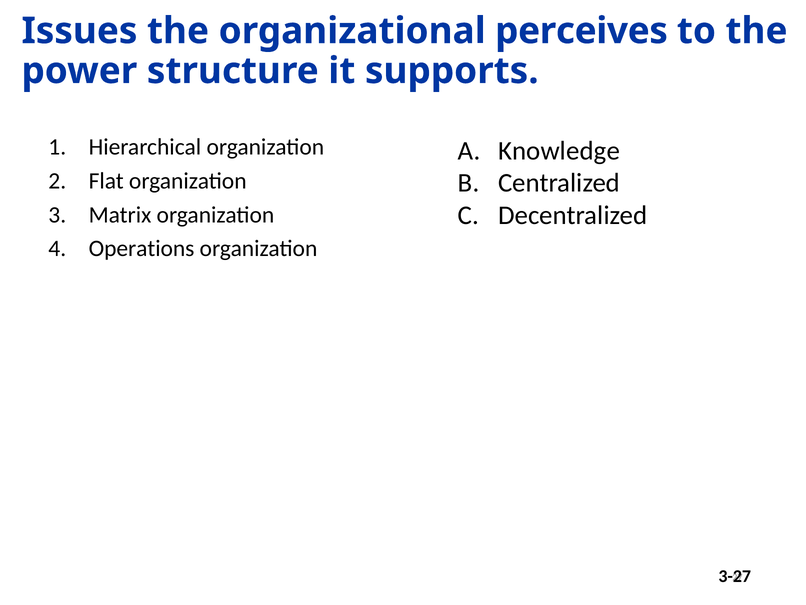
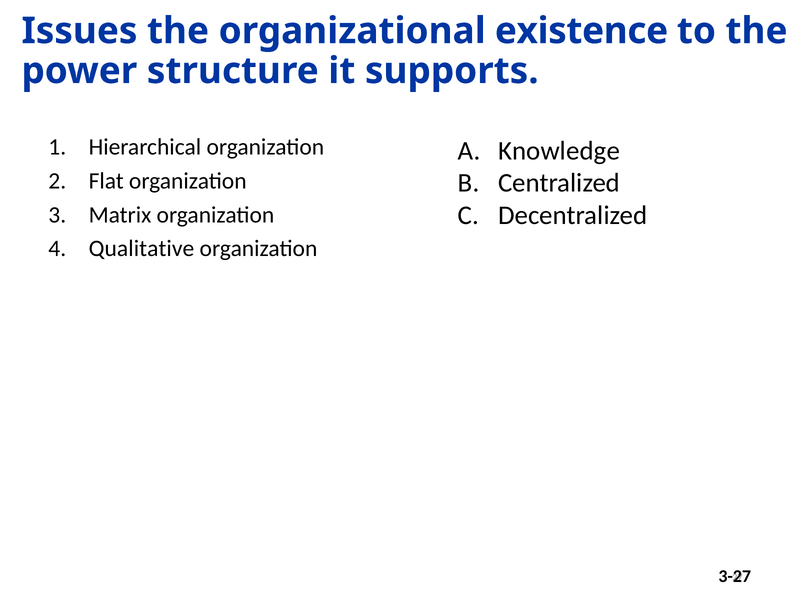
perceives: perceives -> existence (581, 31)
Operations: Operations -> Qualitative (141, 248)
